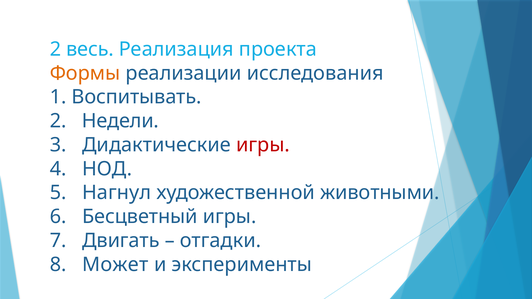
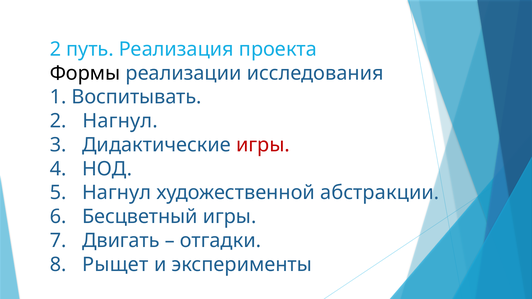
весь: весь -> путь (90, 49)
Формы colour: orange -> black (85, 73)
2 Недели: Недели -> Нагнул (120, 121)
животными: животными -> абстракции (380, 193)
Может: Может -> Рыщет (115, 265)
